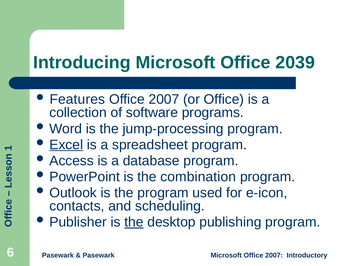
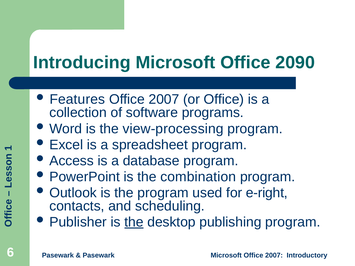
2039: 2039 -> 2090 (295, 62)
jump-processing: jump-processing -> view-processing (173, 129)
Excel underline: present -> none (66, 145)
e-icon: e-icon -> e-right (267, 193)
